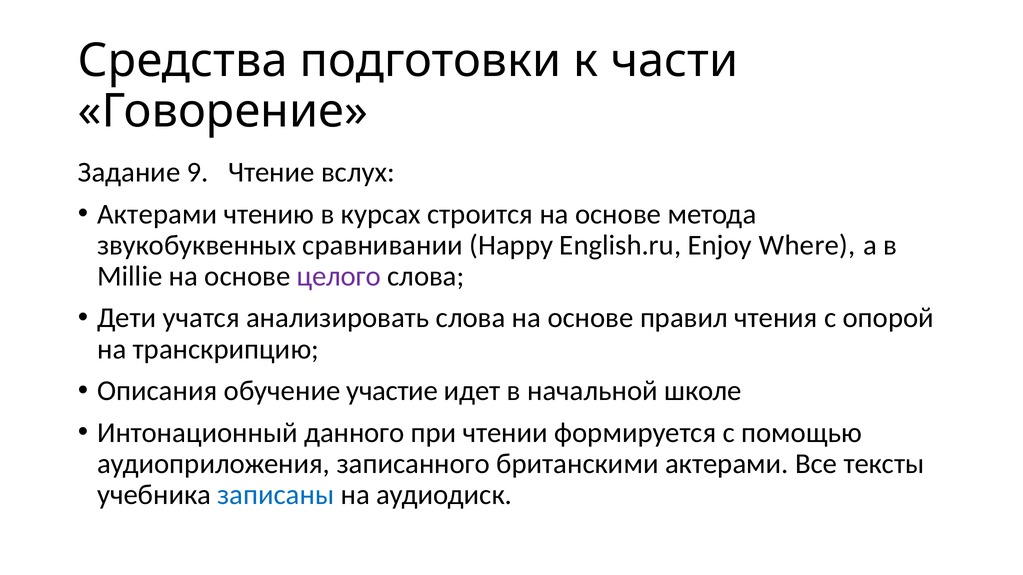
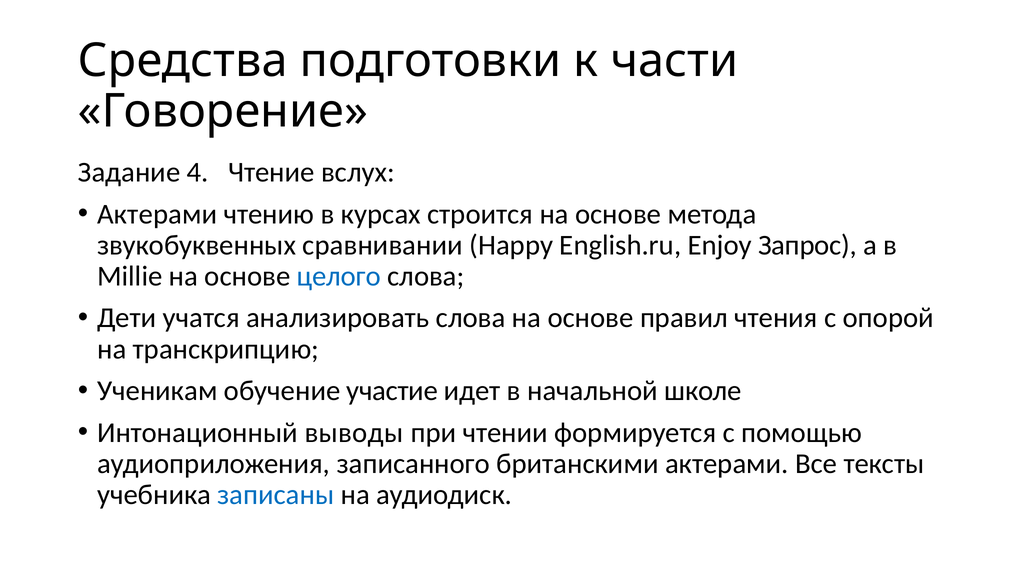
9: 9 -> 4 (198, 172)
Where: Where -> Запрос (807, 245)
целого colour: purple -> blue (339, 276)
Описания: Описания -> Ученикам (157, 391)
данного: данного -> выводы (354, 433)
